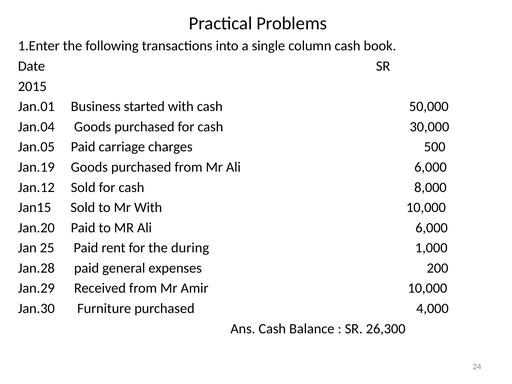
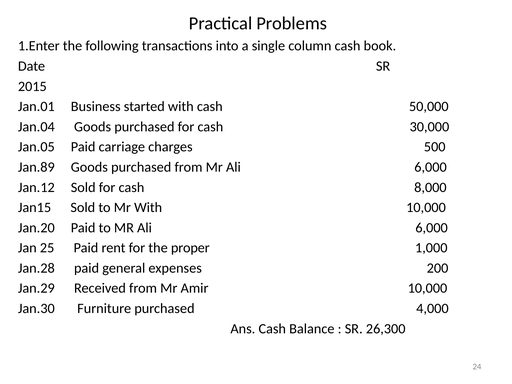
Jan.19: Jan.19 -> Jan.89 (36, 167)
during: during -> proper (190, 248)
